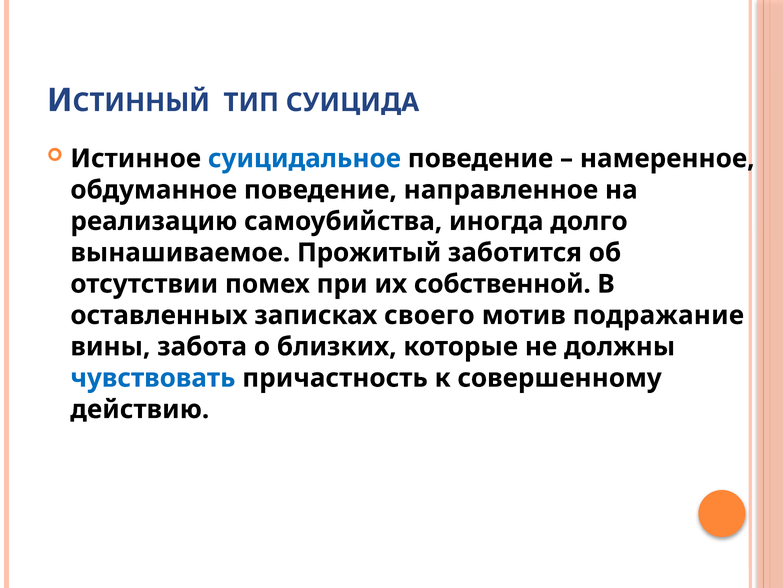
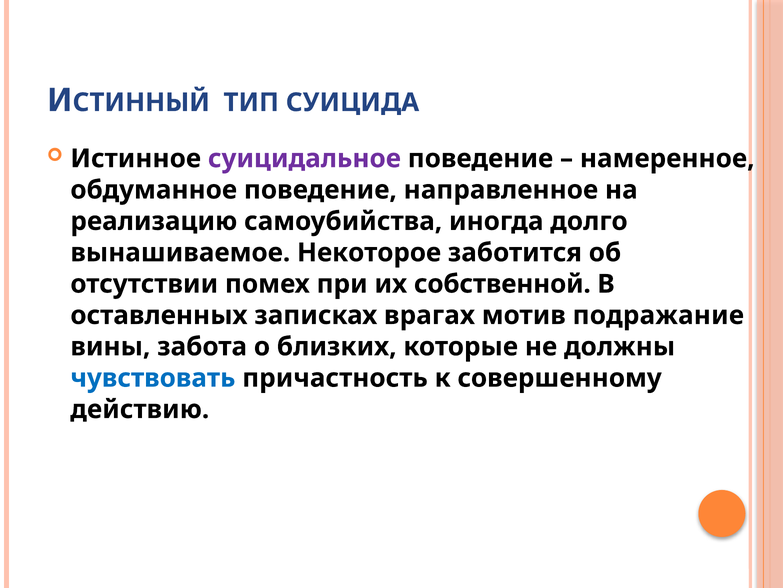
суицидальное colour: blue -> purple (304, 158)
Прожитый: Прожитый -> Некоторое (369, 252)
своего: своего -> врагах (429, 315)
